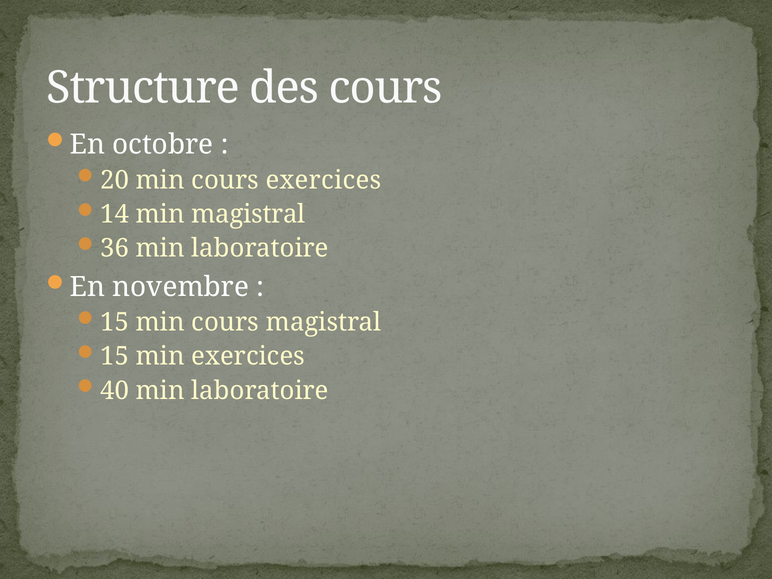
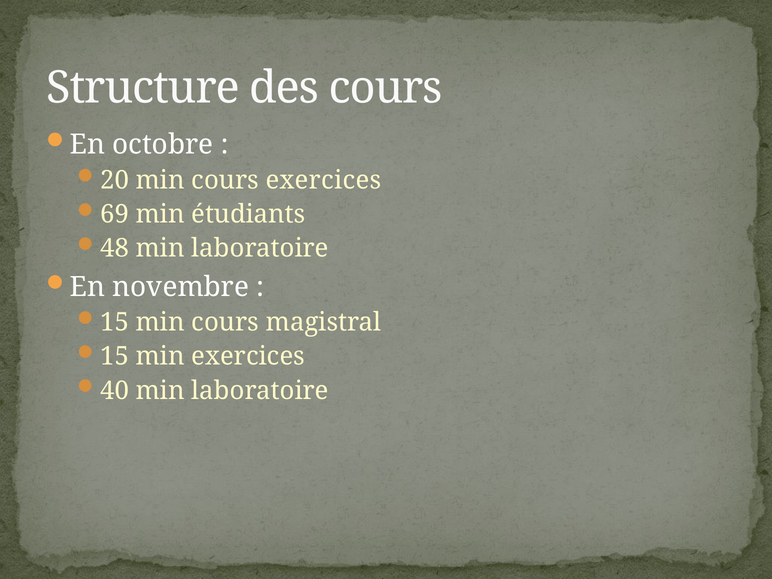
14: 14 -> 69 (115, 214)
min magistral: magistral -> étudiants (248, 214)
36: 36 -> 48 (115, 248)
